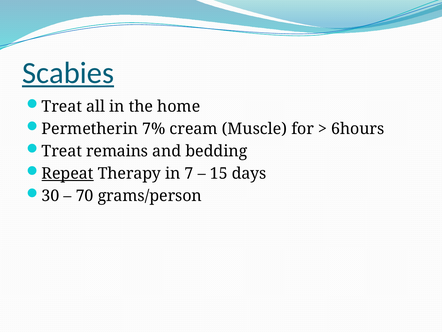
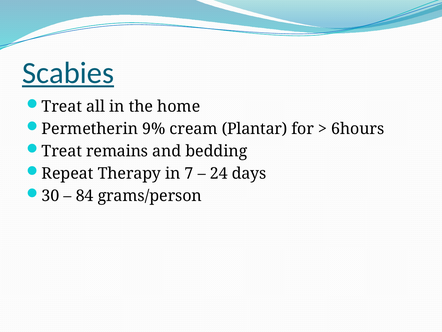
7%: 7% -> 9% (154, 129)
Muscle: Muscle -> Plantar (255, 129)
Repeat underline: present -> none (68, 173)
15: 15 -> 24 (219, 173)
70: 70 -> 84 (85, 196)
